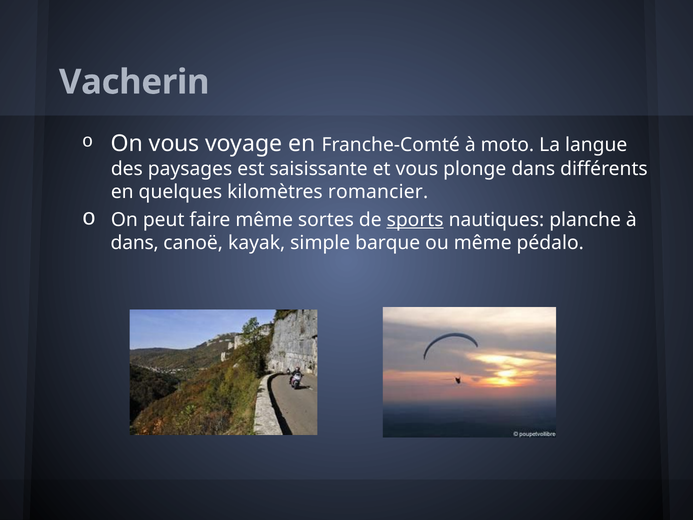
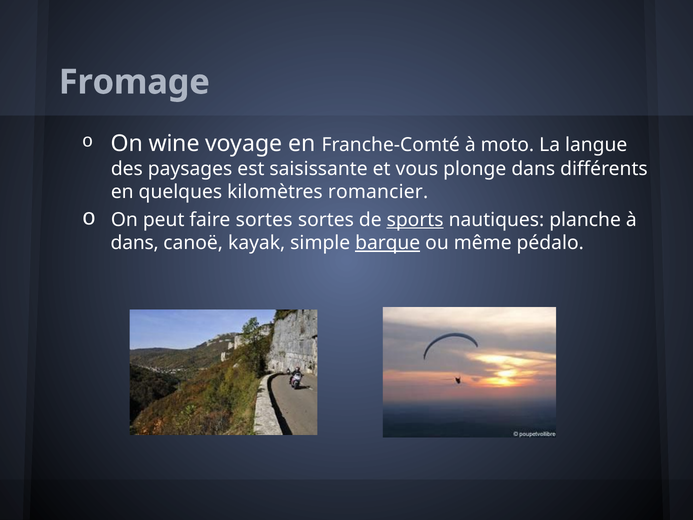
Vacherin: Vacherin -> Fromage (134, 82)
On vous: vous -> wine (174, 144)
faire même: même -> sortes (264, 220)
barque underline: none -> present (388, 243)
